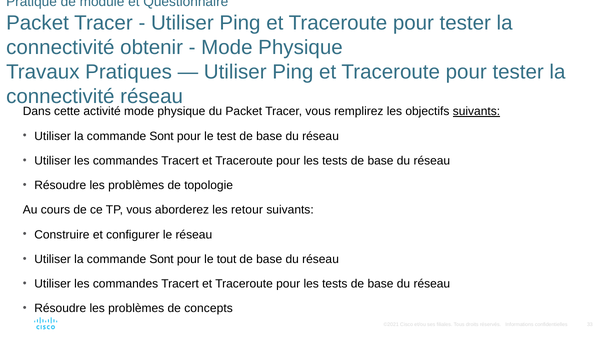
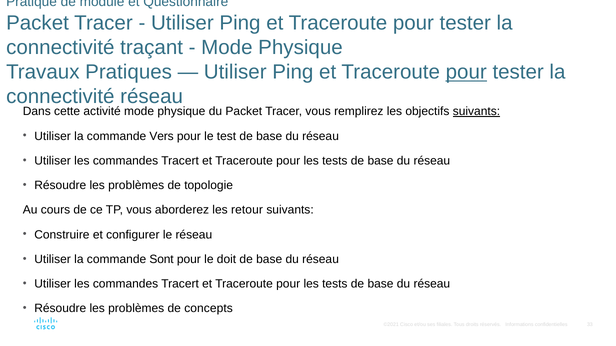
obtenir: obtenir -> traçant (152, 48)
pour underline: none -> present (466, 72)
Sont: Sont -> Vers (162, 136)
tout: tout -> doit (226, 260)
